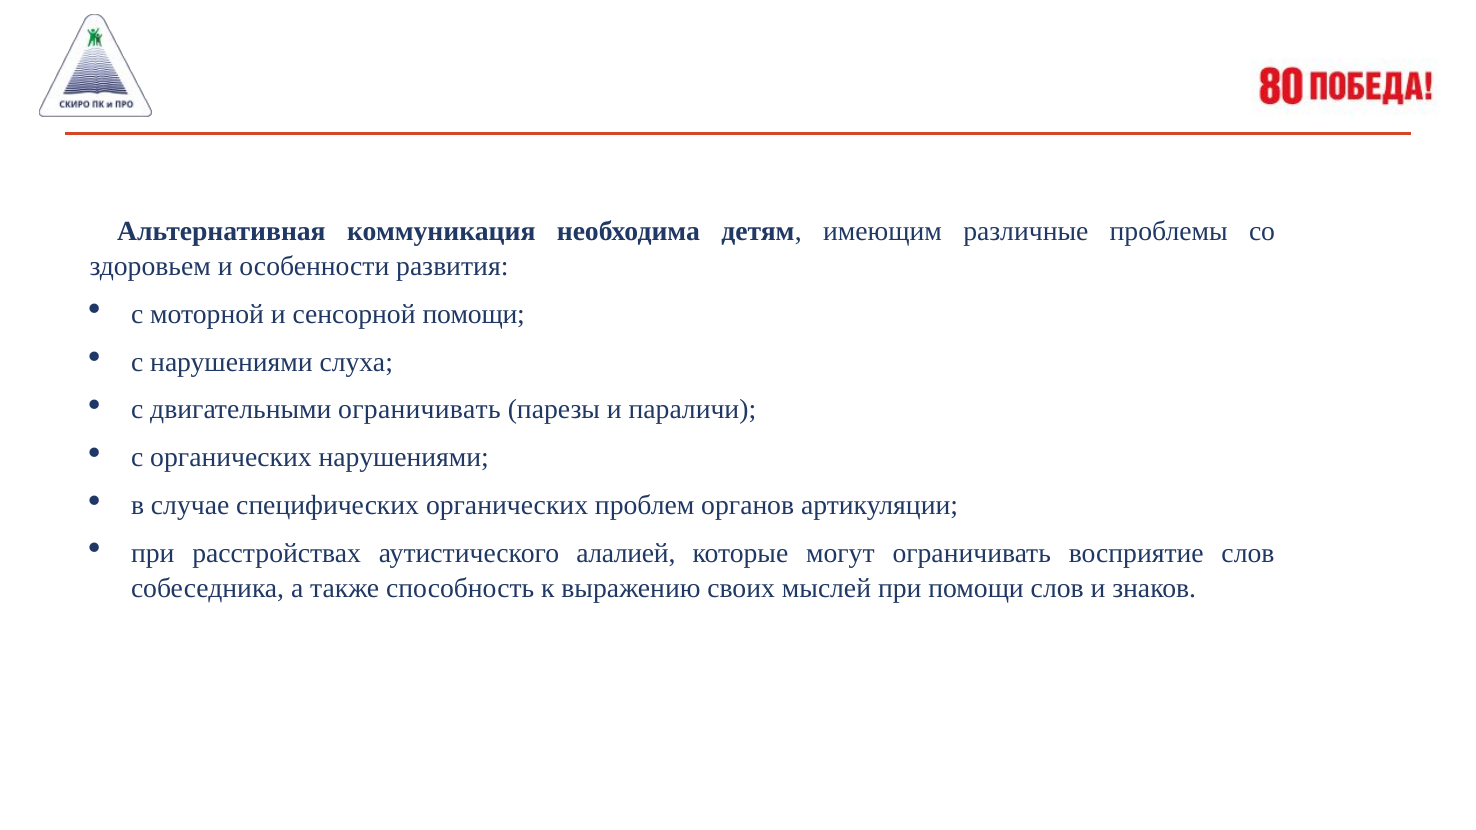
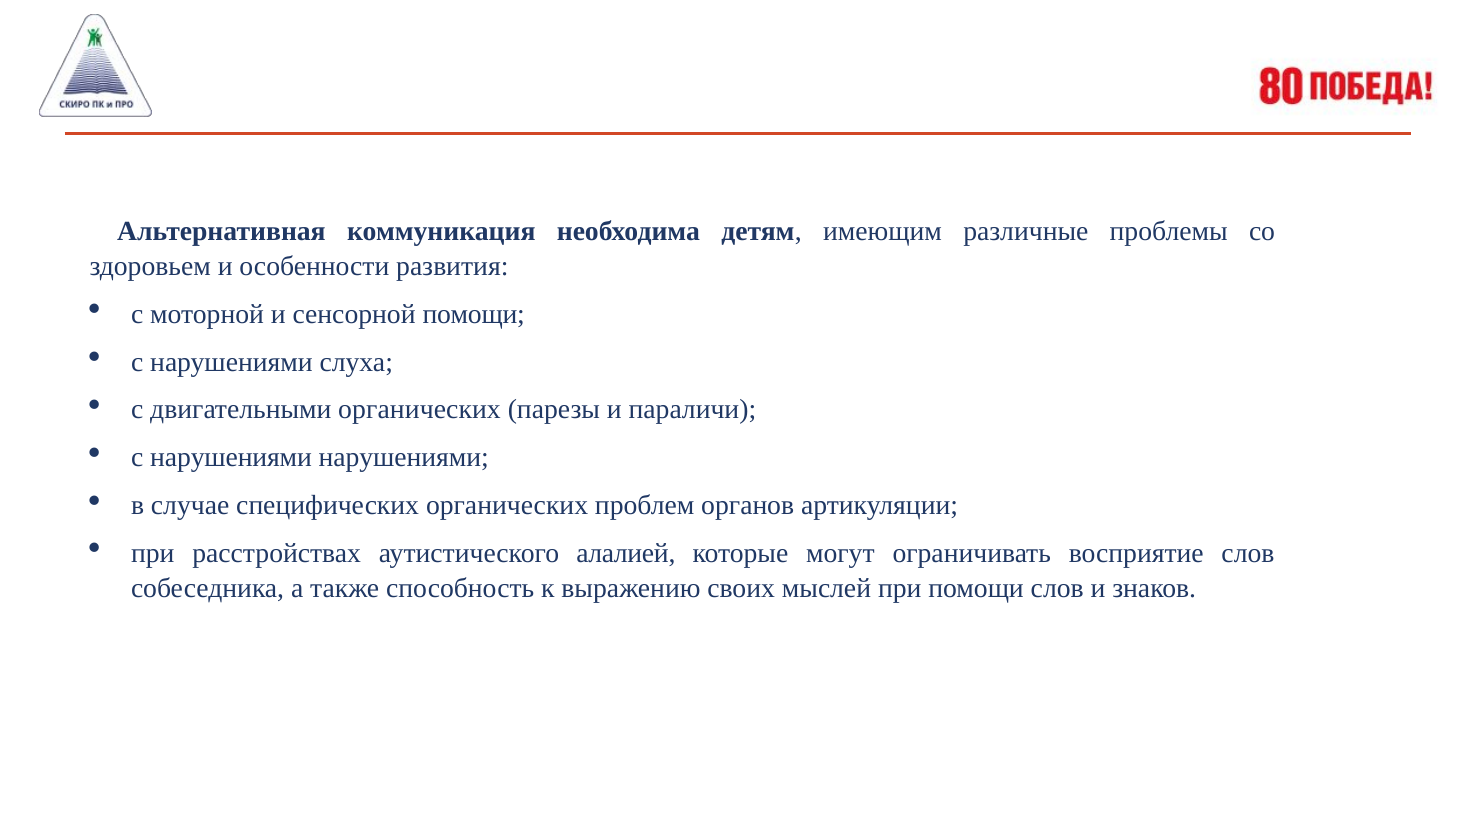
двигательными ограничивать: ограничивать -> органических (420, 410)
органических: органических -> нарушениями (231, 458)
